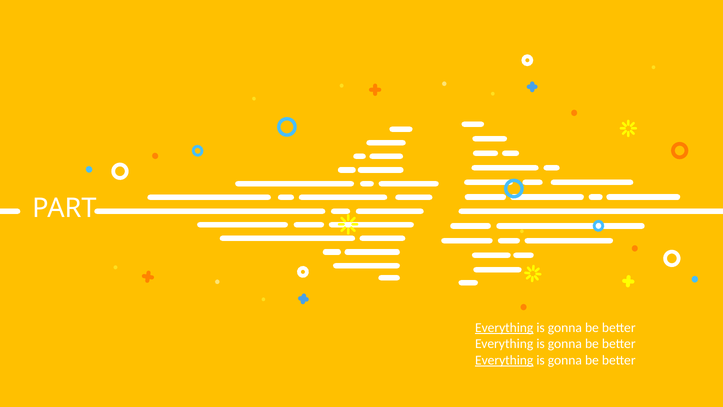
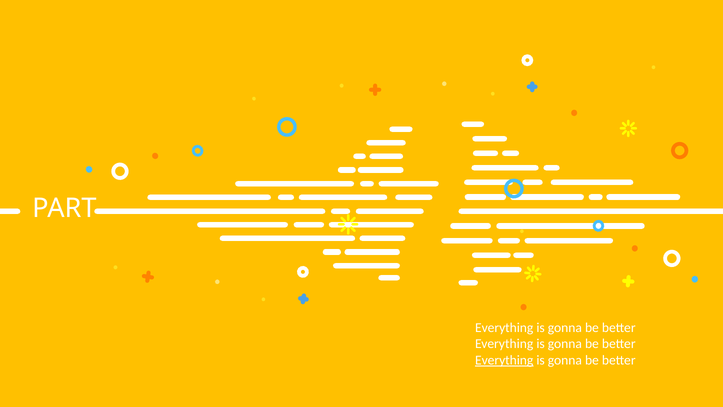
Everything underline: present -> none (504, 327)
